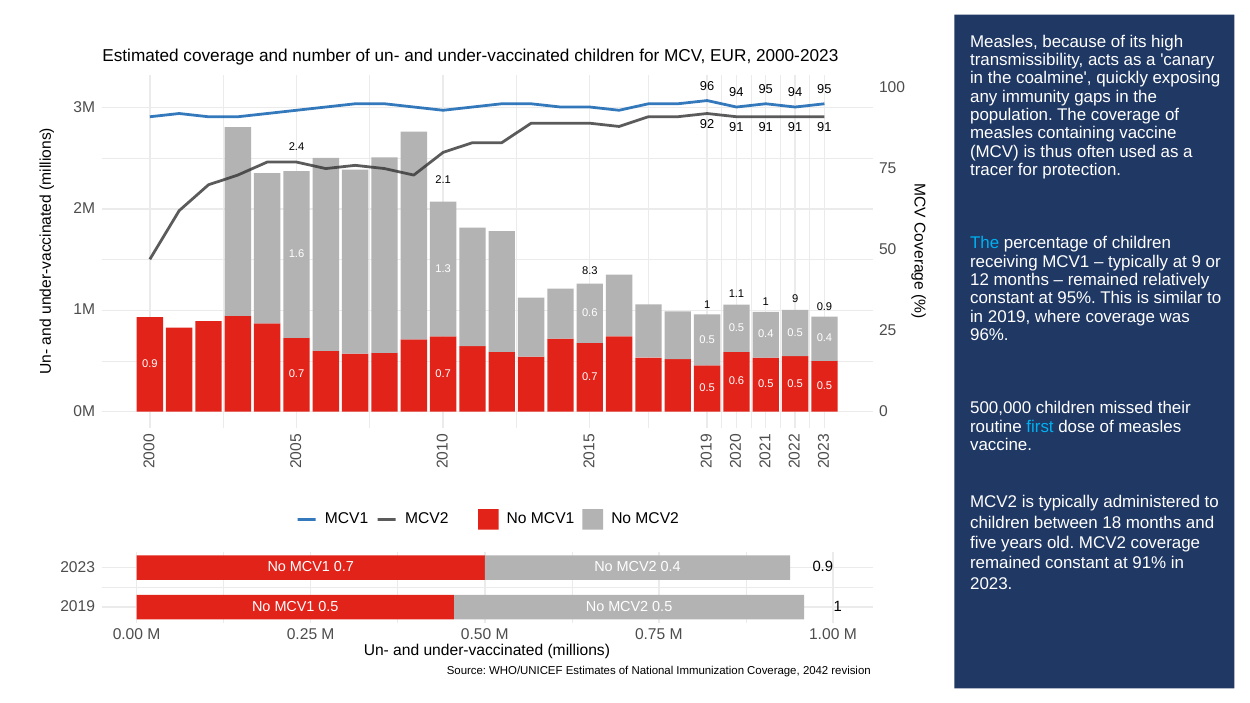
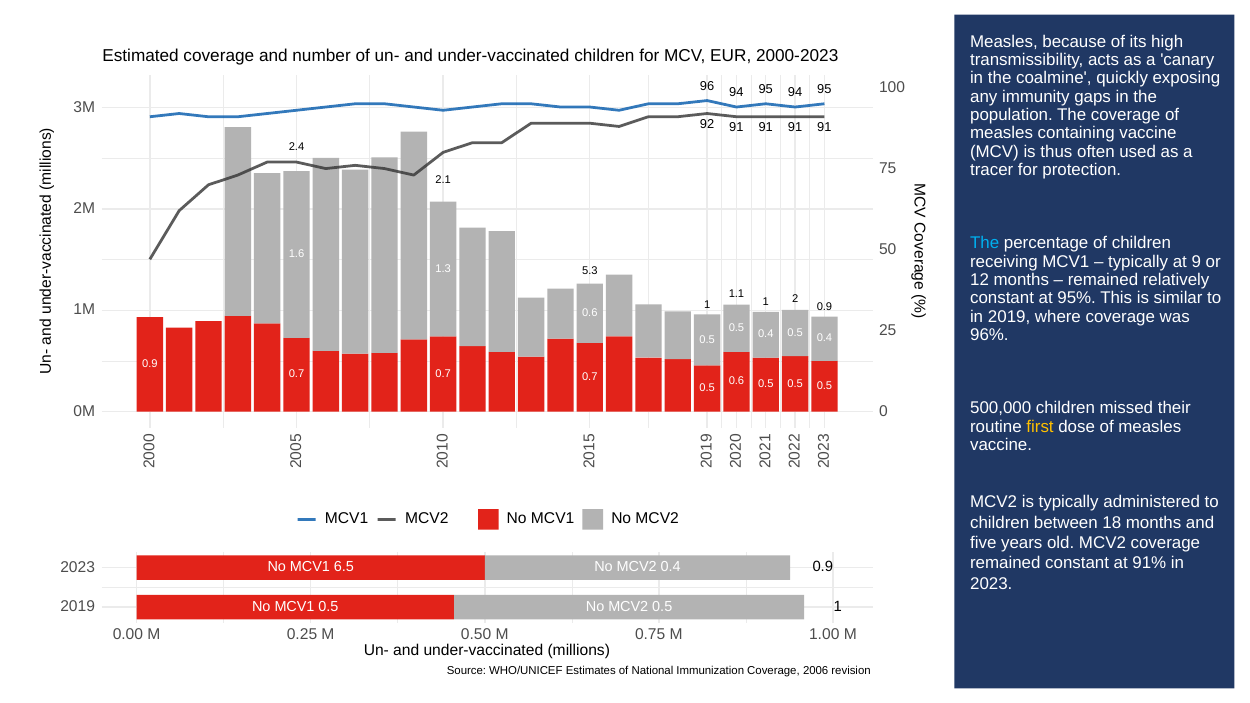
8.3: 8.3 -> 5.3 (590, 270)
9: 9 -> 2 (795, 299)
first colour: light blue -> yellow (1040, 427)
MCV1 0.7: 0.7 -> 6.5 (344, 567)
2042: 2042 -> 2006 (816, 671)
